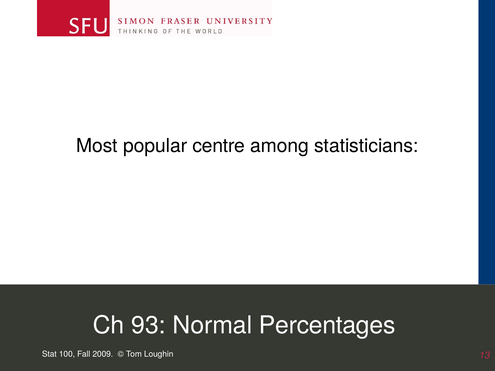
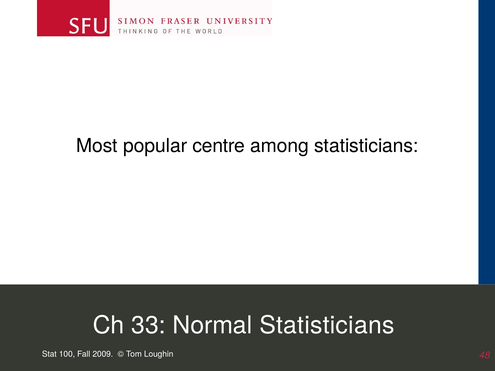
93: 93 -> 33 (148, 326)
Normal Percentages: Percentages -> Statisticians (327, 326)
13: 13 -> 48 (485, 355)
